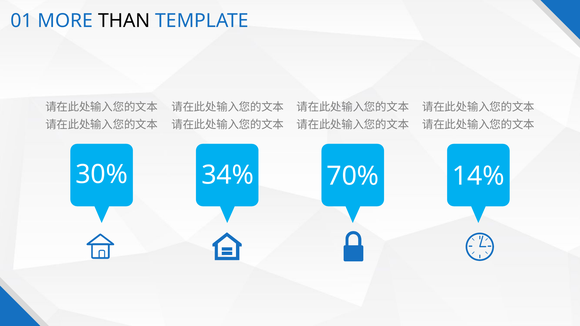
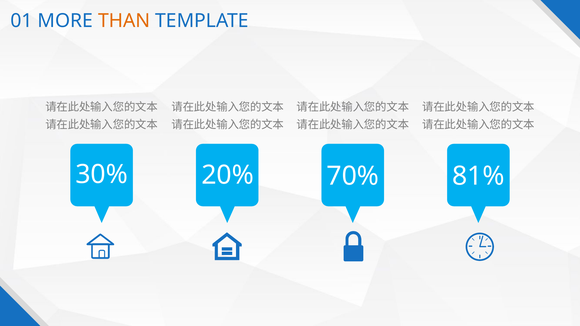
THAN colour: black -> orange (124, 21)
34%: 34% -> 20% (228, 175)
14%: 14% -> 81% (478, 176)
